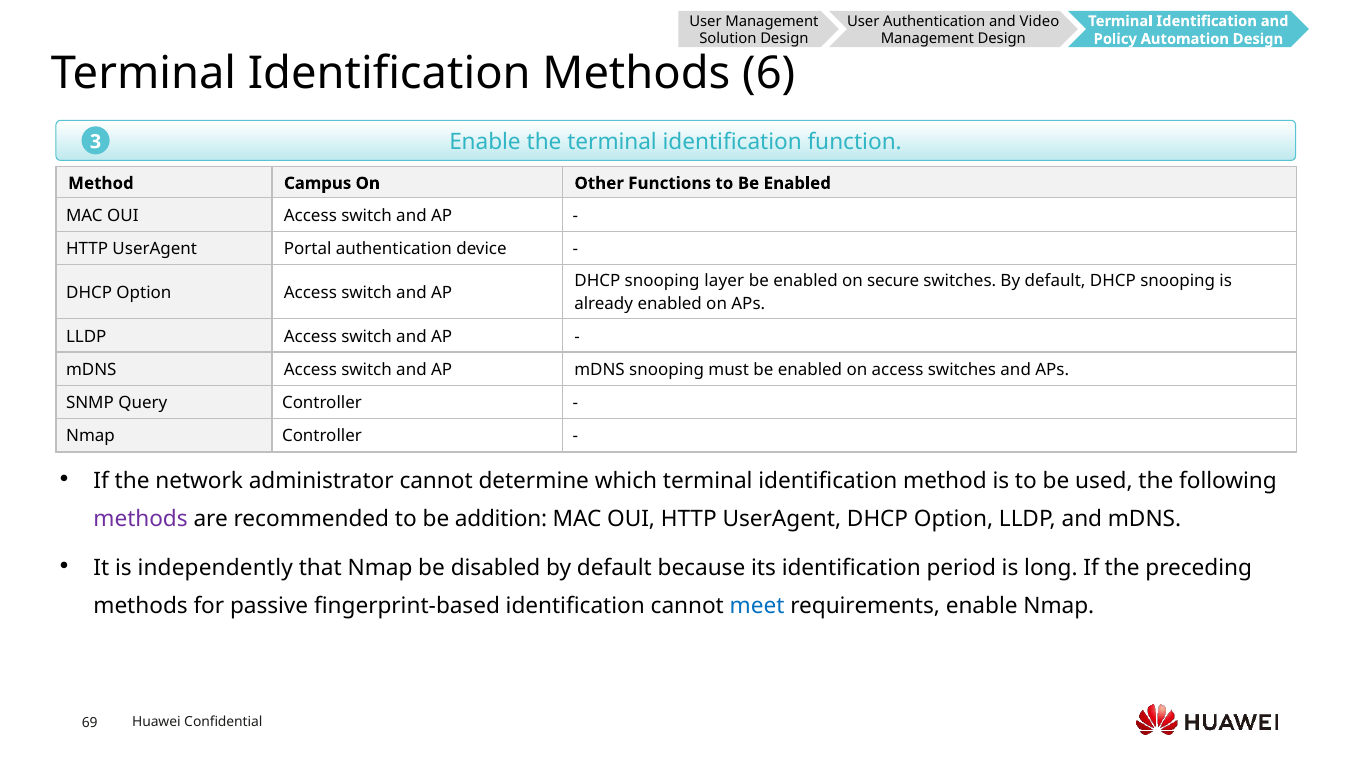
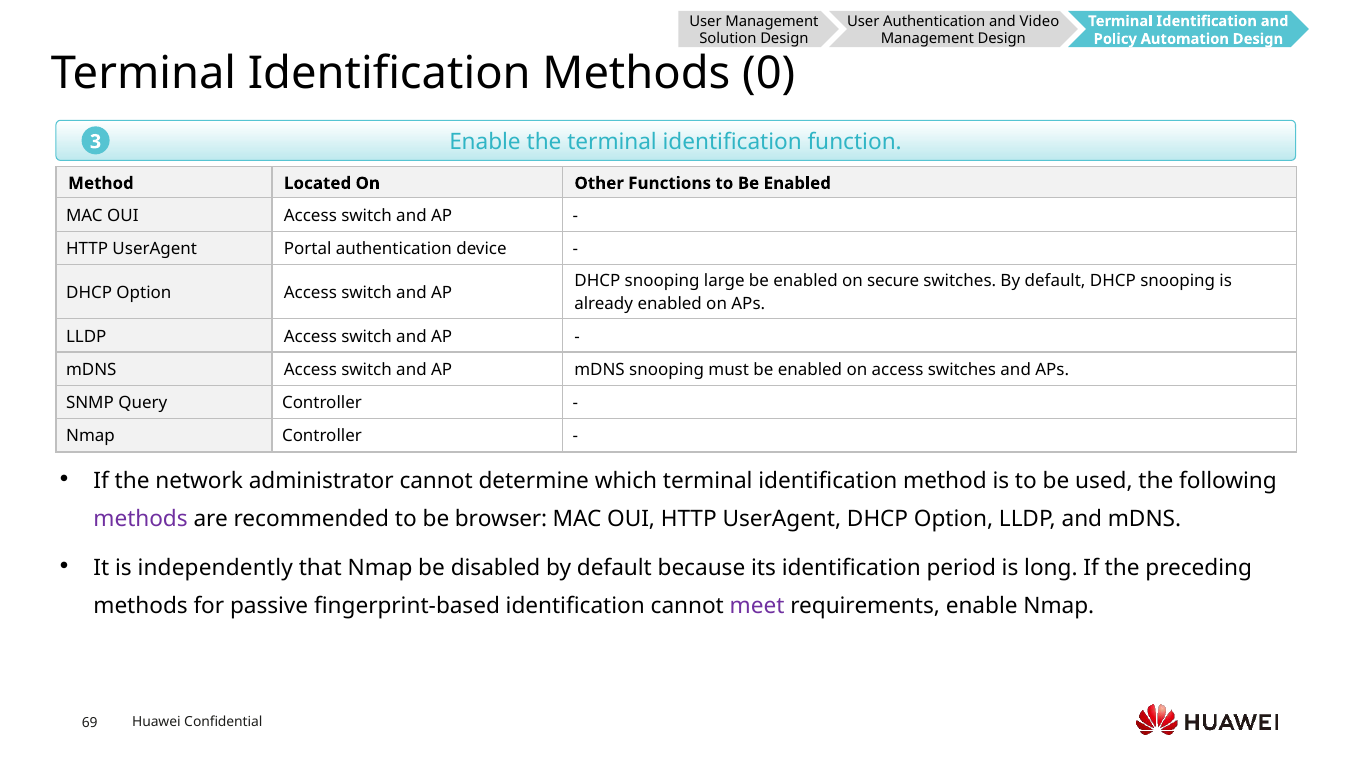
6: 6 -> 0 (769, 74)
Campus: Campus -> Located (318, 183)
layer: layer -> large (724, 281)
addition: addition -> browser (501, 519)
meet colour: blue -> purple (757, 607)
